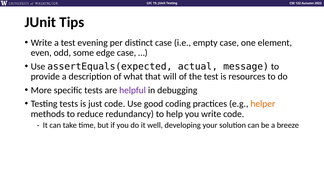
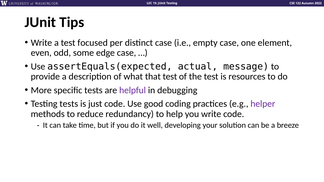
evening: evening -> focused (93, 43)
that will: will -> test (170, 77)
helper colour: orange -> purple (263, 104)
